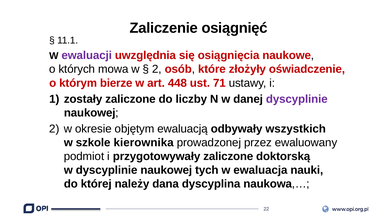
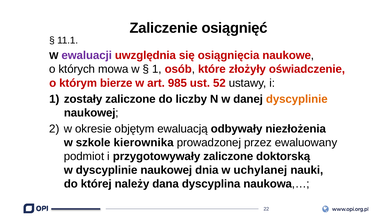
2: 2 -> 1 (157, 69)
448: 448 -> 985 (177, 83)
71: 71 -> 52 (219, 83)
dyscyplinie colour: purple -> orange (297, 99)
wszystkich: wszystkich -> niezłożenia (296, 129)
tych: tych -> dnia (207, 170)
ewaluacja: ewaluacja -> uchylanej (260, 170)
